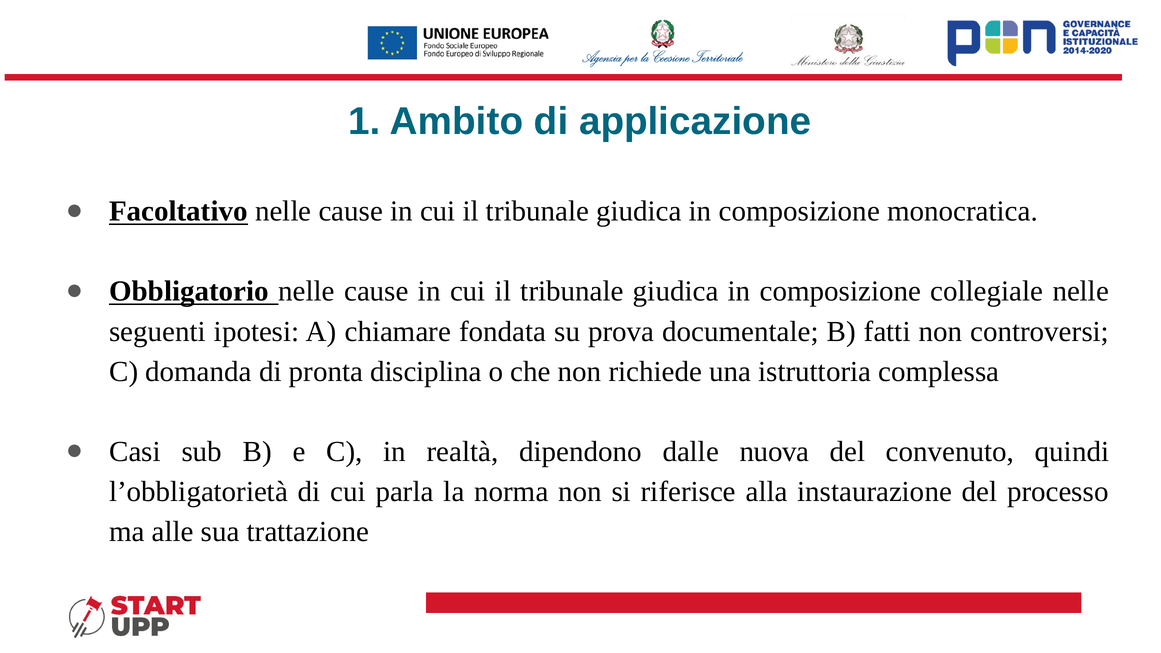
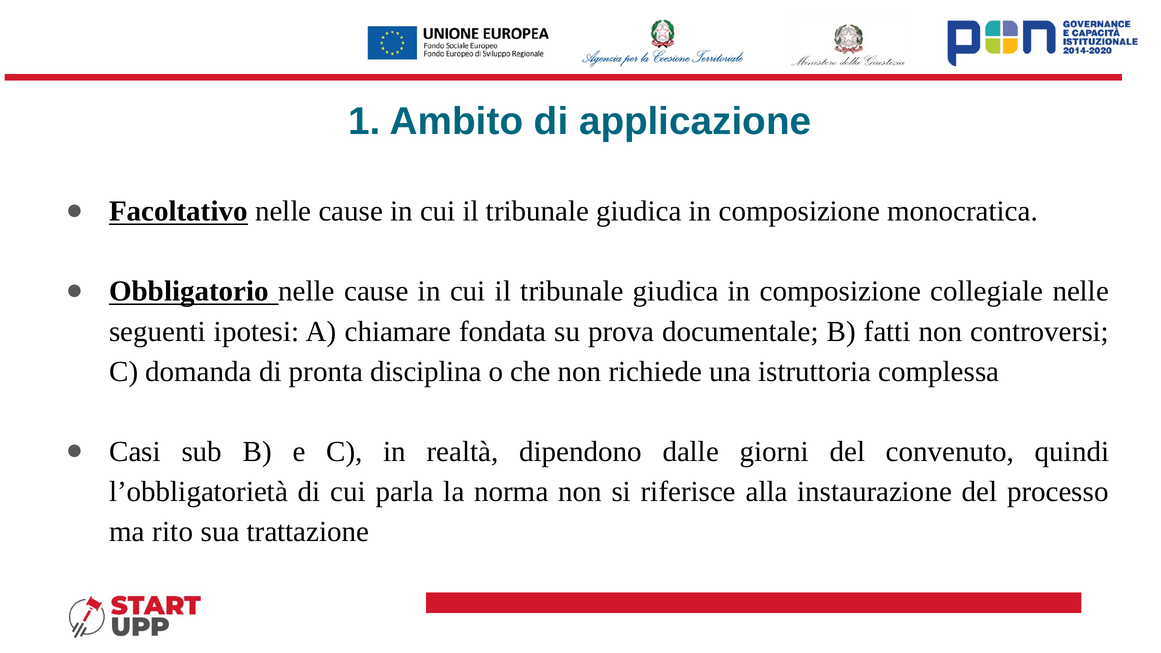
nuova: nuova -> giorni (774, 452)
alle: alle -> rito (173, 532)
